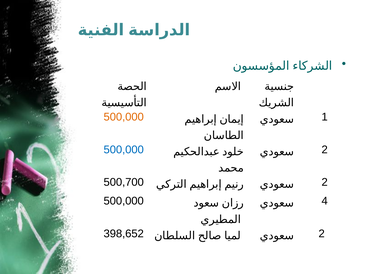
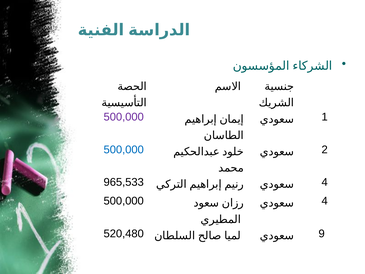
500,000 colour: orange -> purple (124, 117)
500,700: 500,700 -> 965,533 (124, 182)
2: 2 -> 4 (325, 182)
398,652: 398,652 -> 520,480 (124, 233)
2: 2 -> 9 (322, 233)
